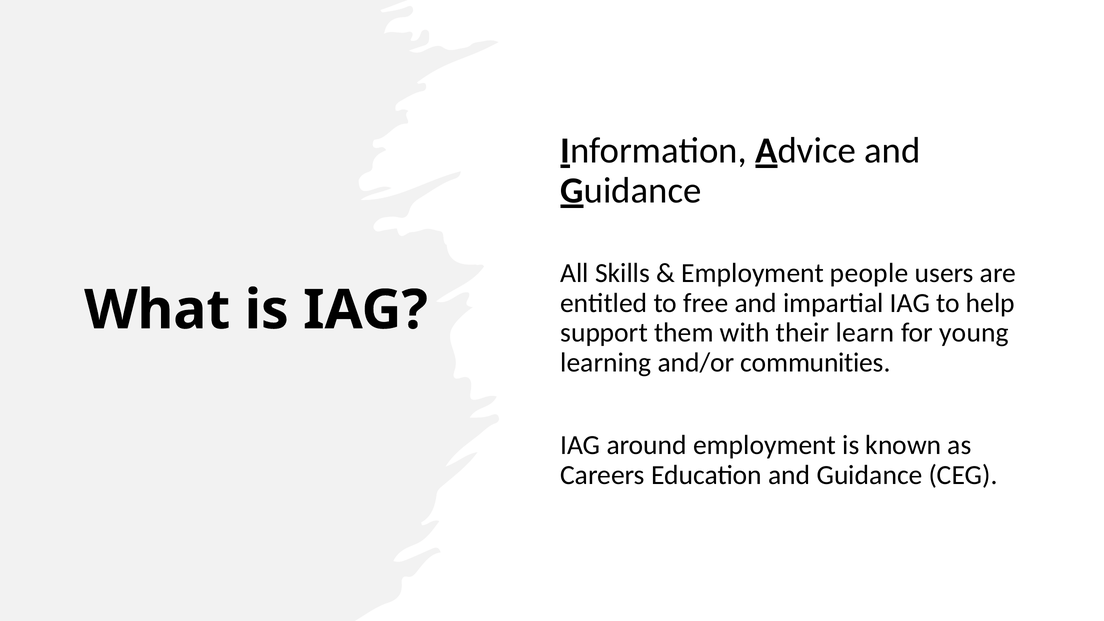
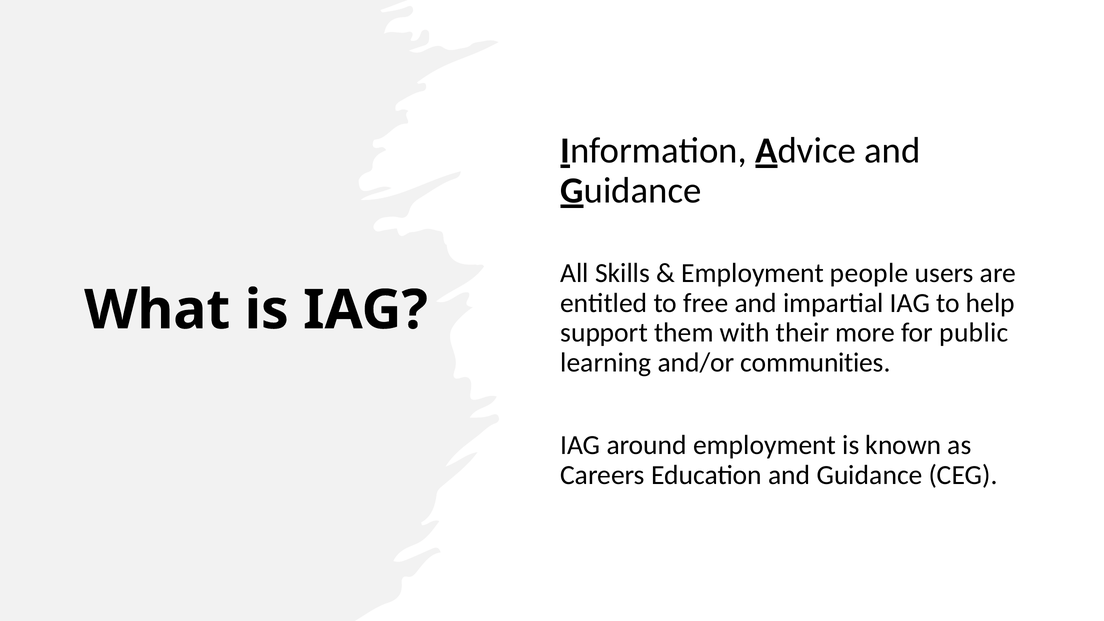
learn: learn -> more (865, 333)
young: young -> public (974, 333)
